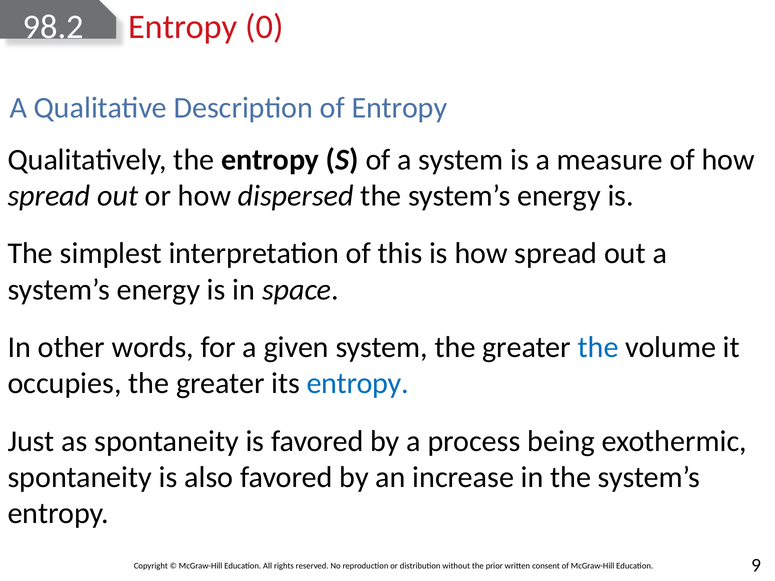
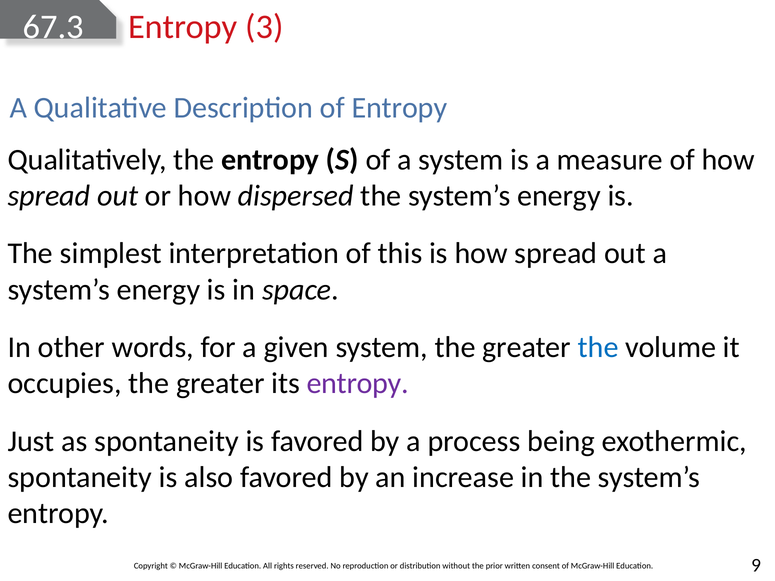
98.2: 98.2 -> 67.3 (53, 27)
0: 0 -> 3 (264, 27)
entropy colour: blue -> purple (358, 384)
